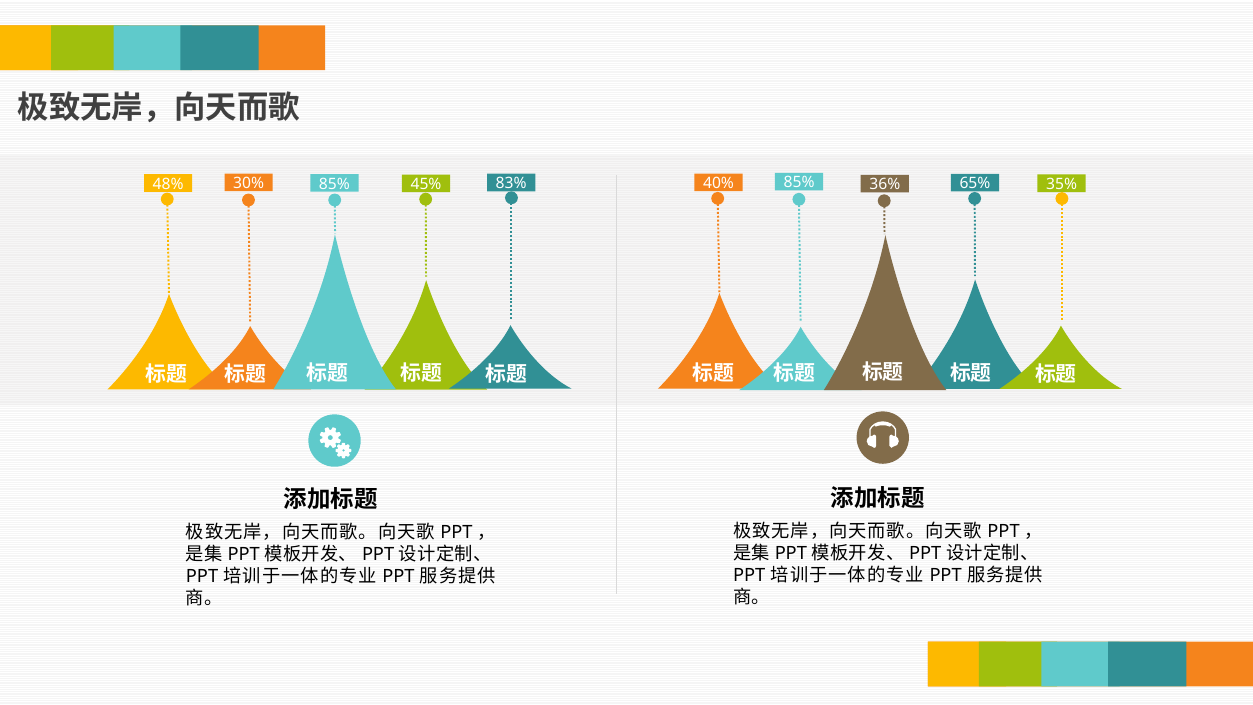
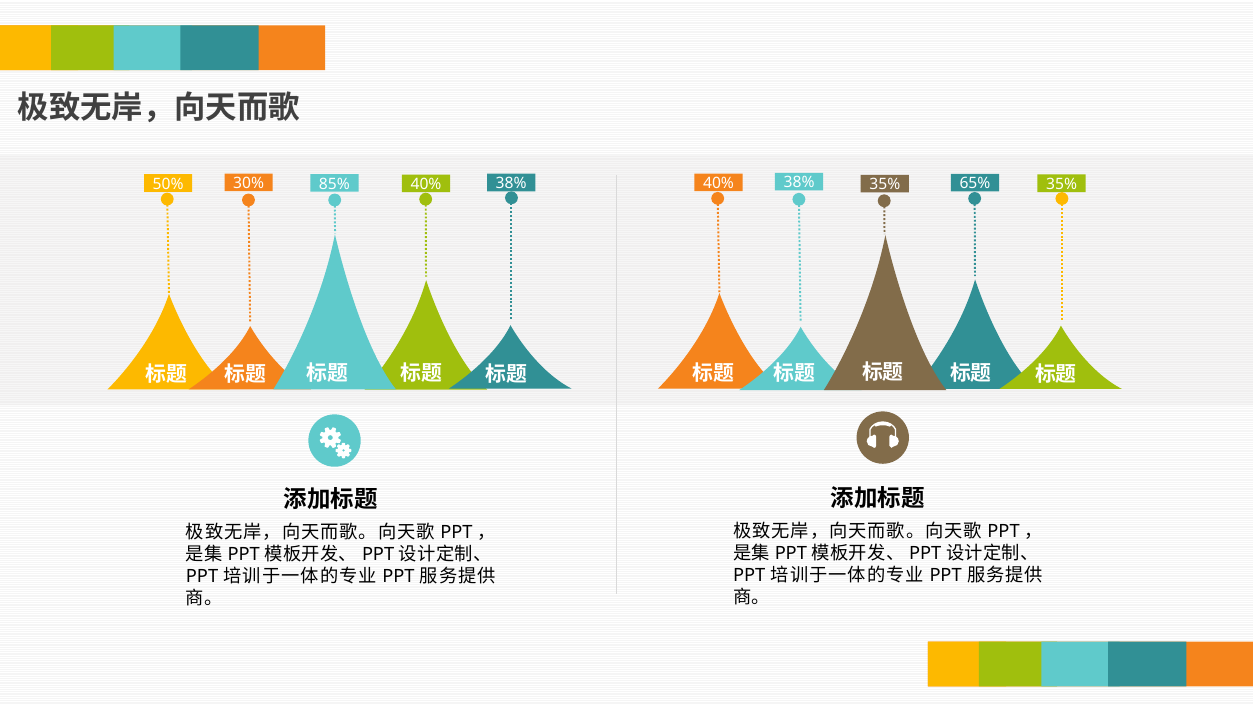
85% 83%: 83% -> 38% (511, 183)
40% 85%: 85% -> 38% (799, 183)
48%: 48% -> 50% (168, 184)
30% 45%: 45% -> 40% (426, 184)
36%: 36% -> 35% (885, 185)
